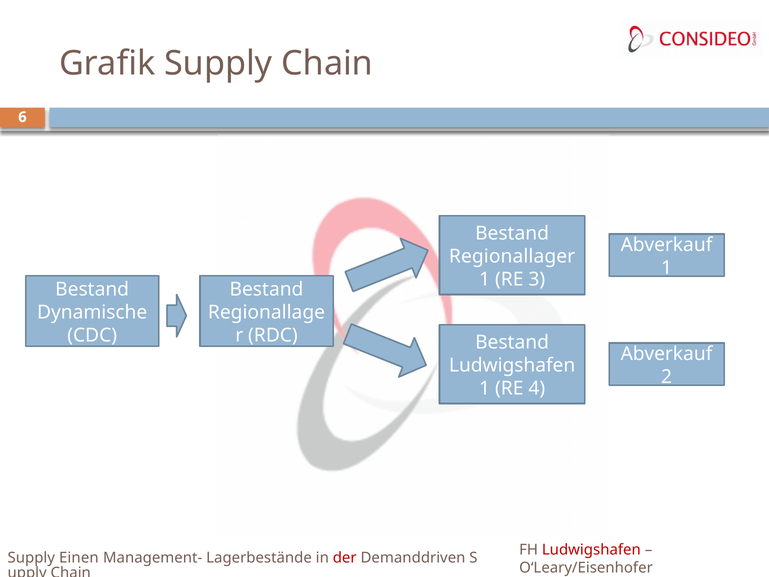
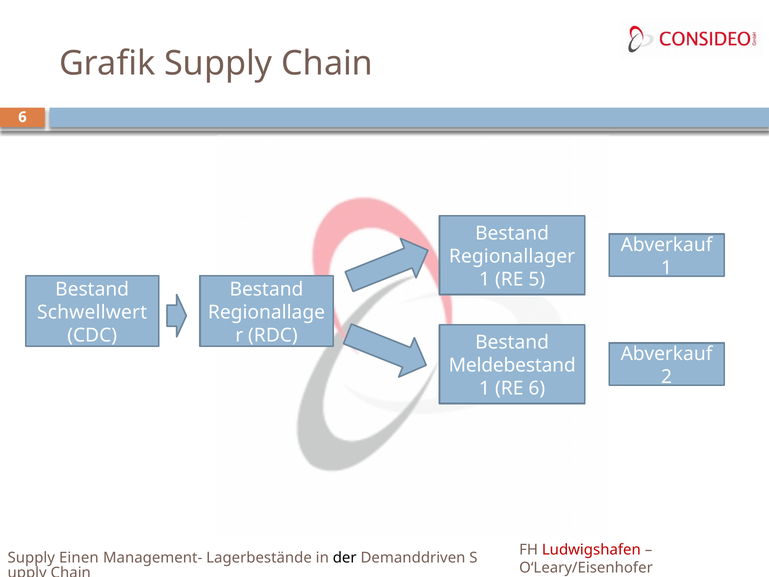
3: 3 -> 5 (537, 279)
Dynamische: Dynamische -> Schwellwert (92, 312)
Ludwigshafen: Ludwigshafen -> Meldebestand (512, 365)
RE 4: 4 -> 6 (537, 388)
der colour: red -> black (345, 557)
